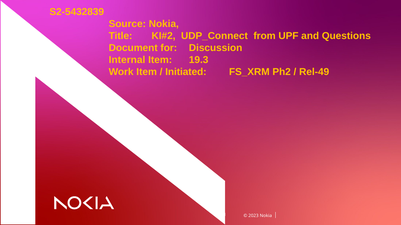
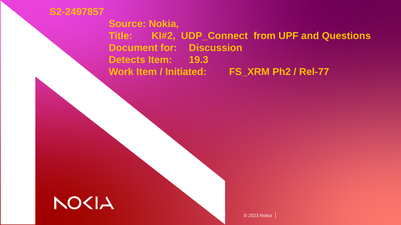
S2-5432839: S2-5432839 -> S2-2497857 (77, 12)
Internal: Internal -> Detects (127, 60)
Rel-49: Rel-49 -> Rel-77 (314, 72)
